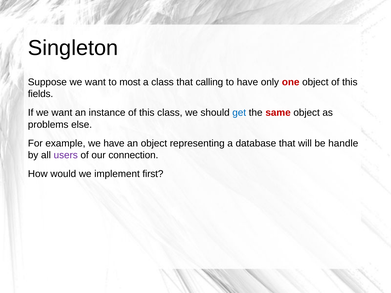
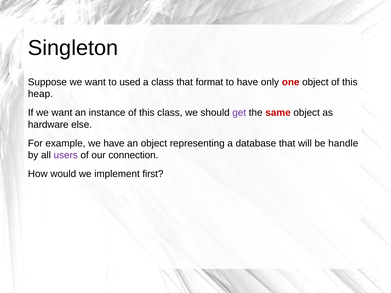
most: most -> used (130, 82)
calling: calling -> format (209, 82)
fields: fields -> heap (40, 94)
get colour: blue -> purple (239, 113)
problems: problems -> hardware (48, 125)
